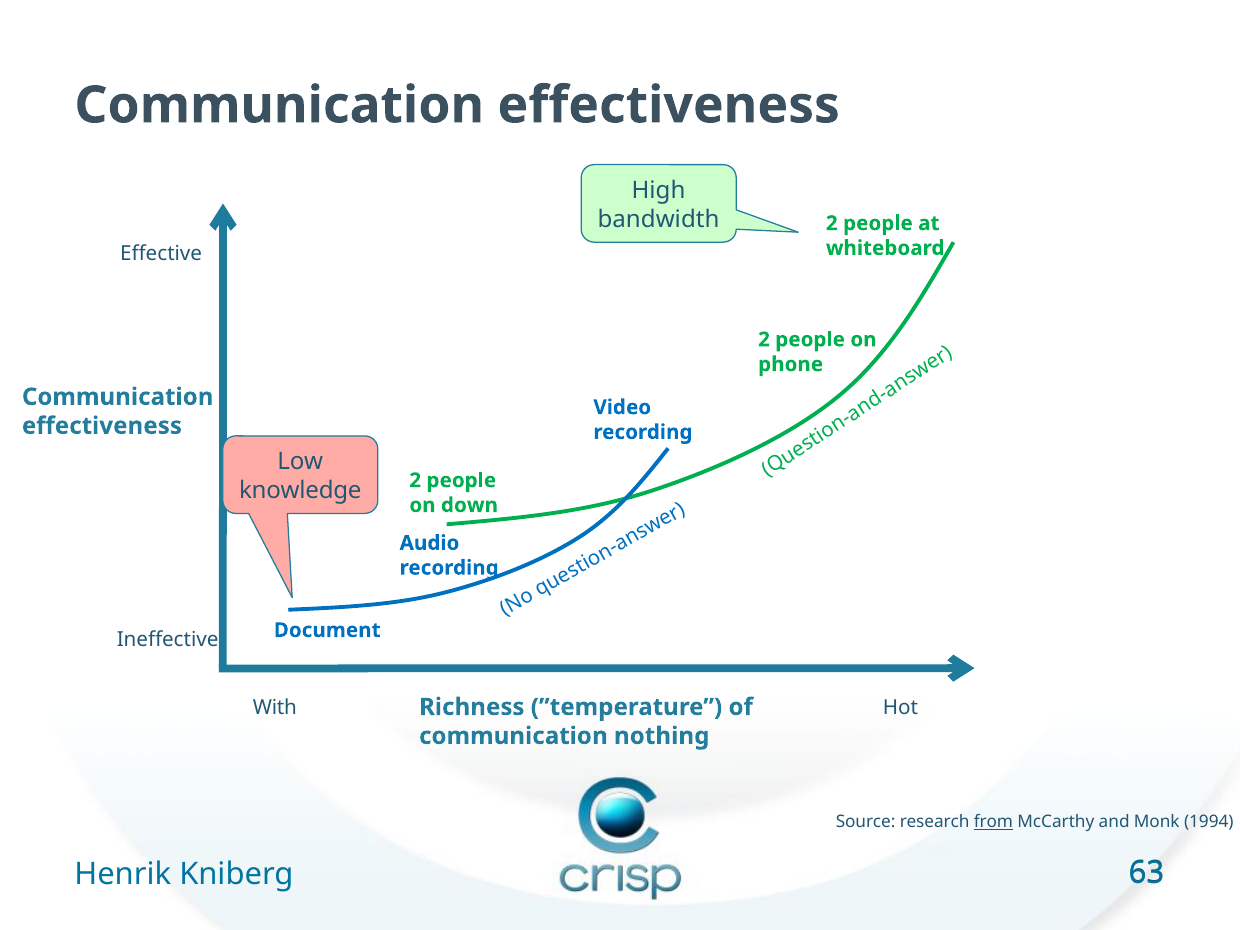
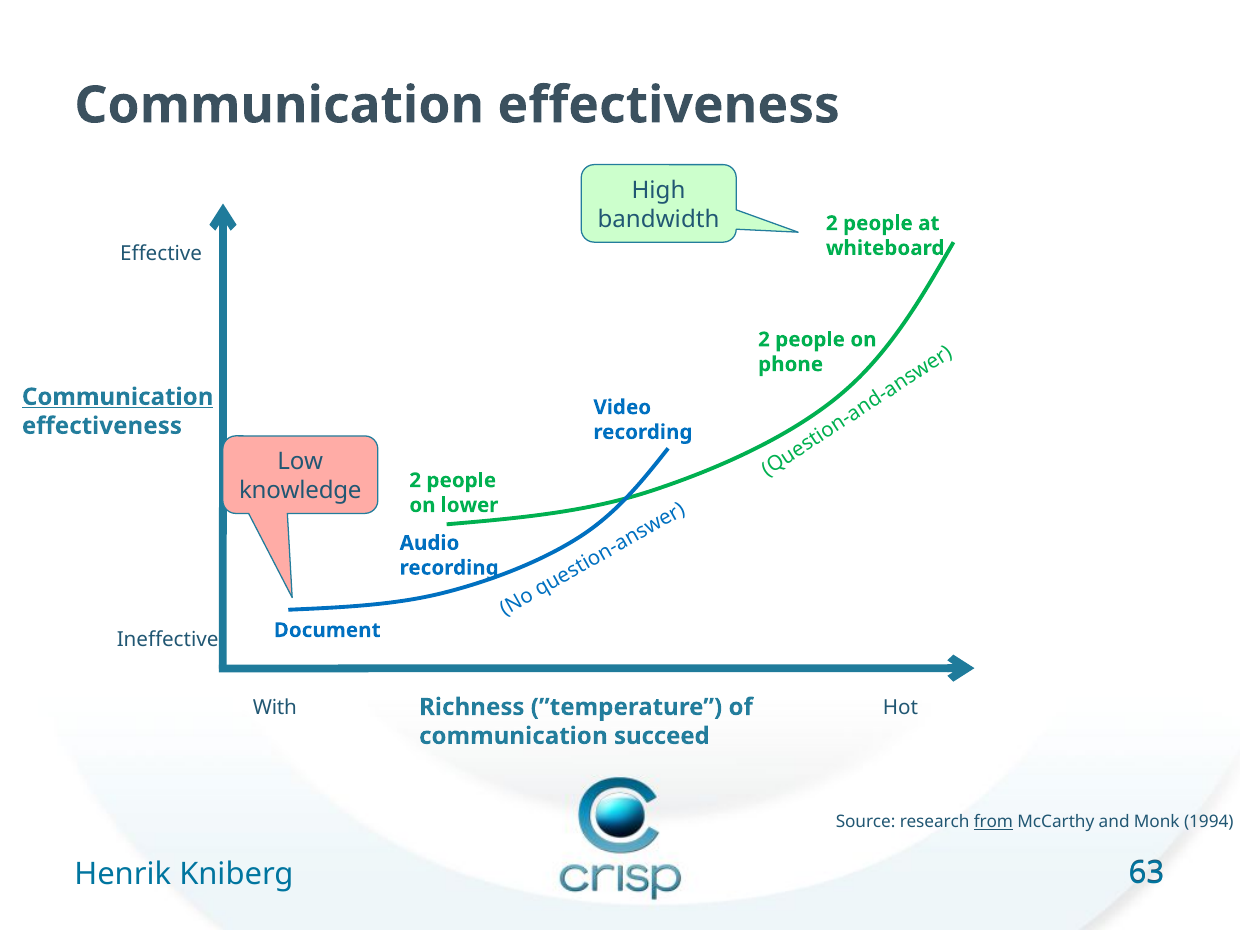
Communication underline: none -> present (118, 397)
down: down -> lower (470, 505)
nothing: nothing -> succeed (662, 736)
